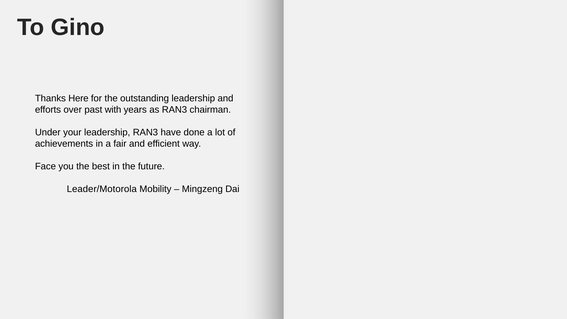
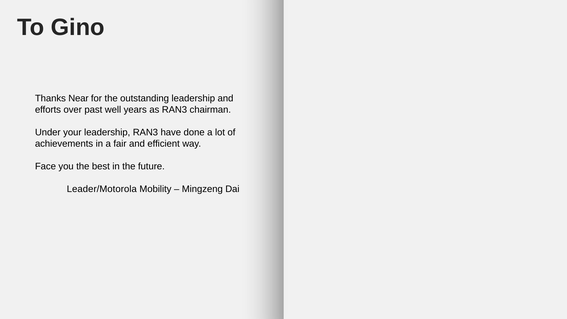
Here: Here -> Near (78, 98)
with: with -> well (113, 110)
